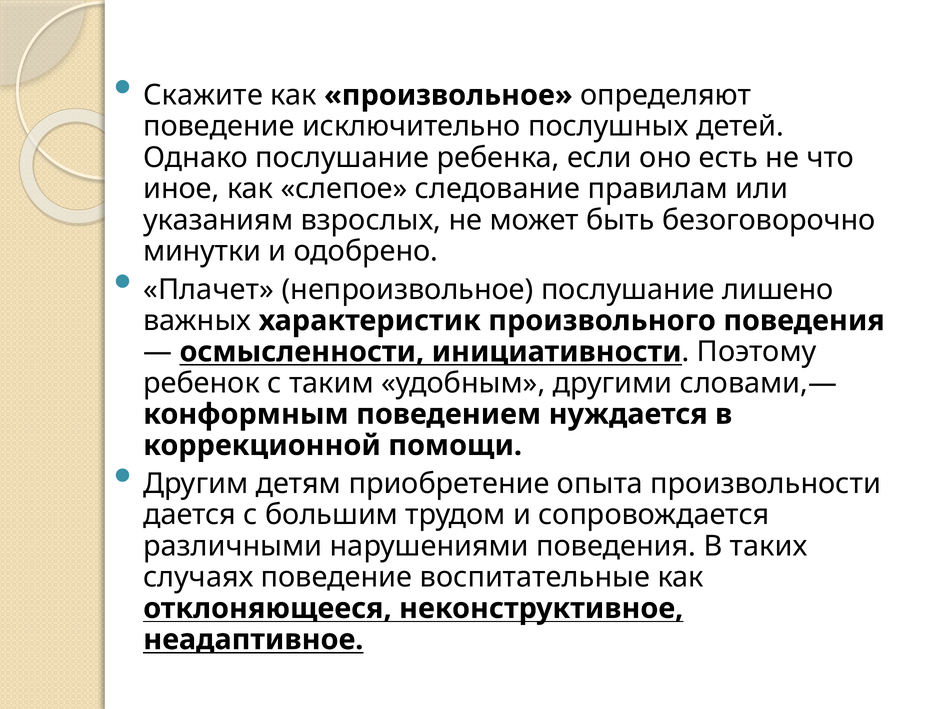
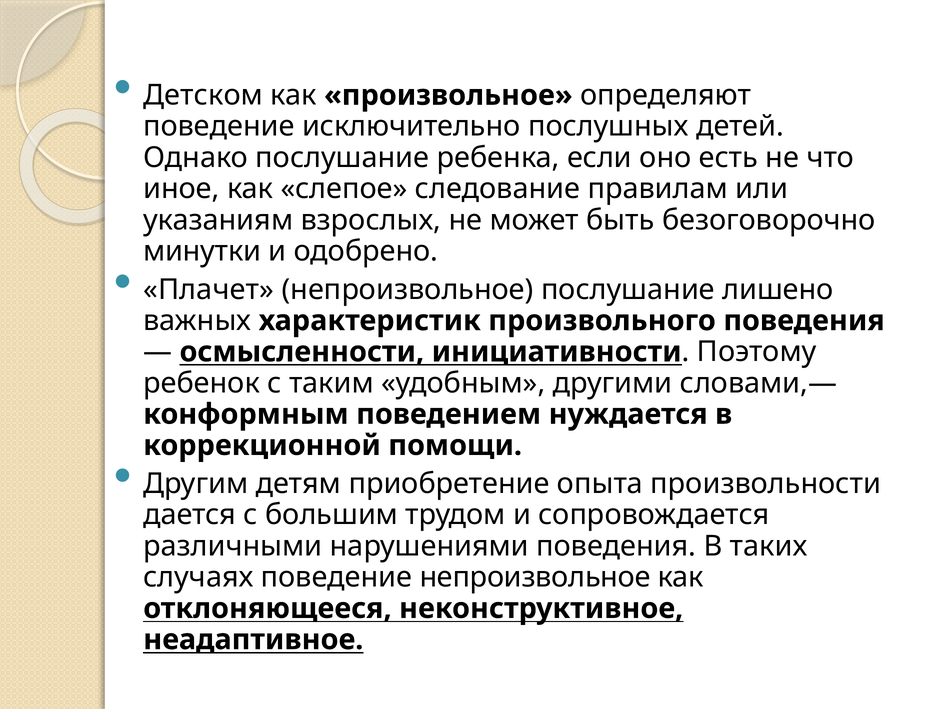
Скажите: Скажите -> Детском (203, 95)
поведение воспитательные: воспитательные -> непроизвольное (535, 578)
